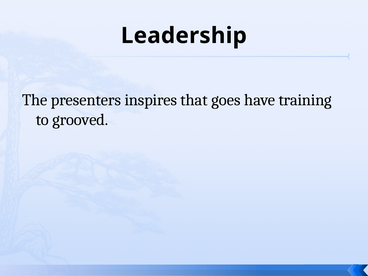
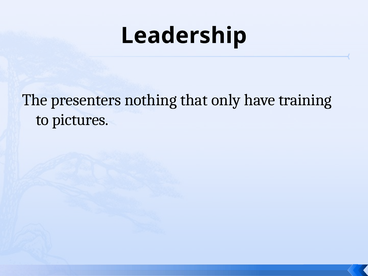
inspires: inspires -> nothing (151, 100)
goes: goes -> only (226, 100)
grooved: grooved -> pictures (80, 120)
